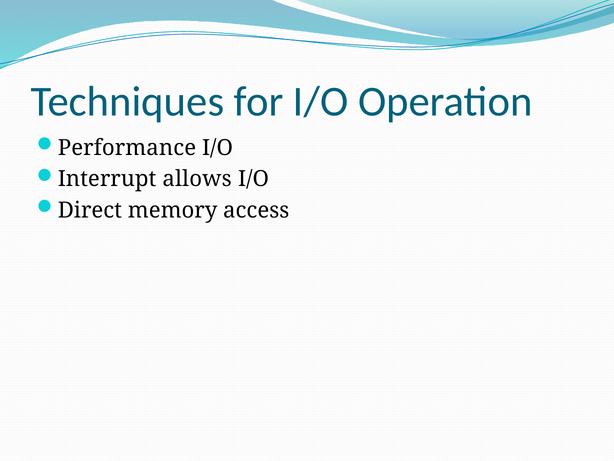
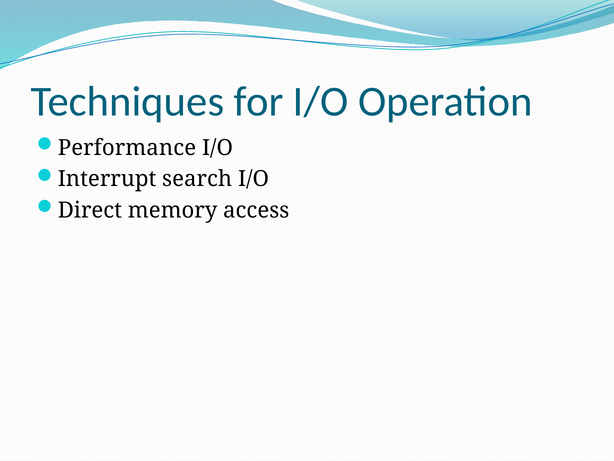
allows: allows -> search (197, 179)
